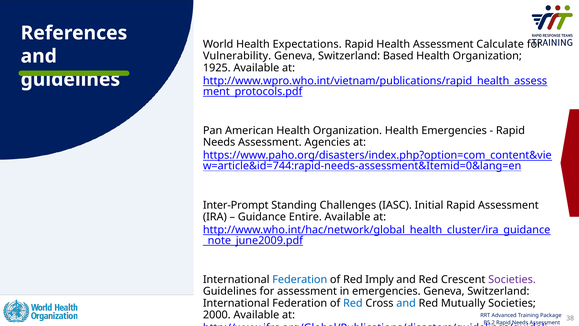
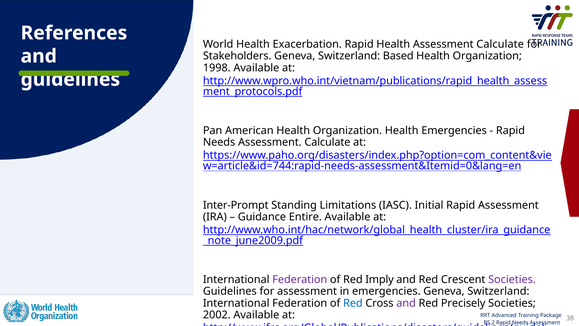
Expectations: Expectations -> Exacerbation (307, 44)
Vulnerability: Vulnerability -> Stakeholders (237, 56)
1925: 1925 -> 1998 (217, 68)
Needs Assessment Agencies: Agencies -> Calculate (327, 142)
Challenges: Challenges -> Limitations (348, 205)
Federation colour: blue -> purple (300, 279)
and colour: blue -> purple (406, 303)
Mutually: Mutually -> Precisely (463, 303)
2000: 2000 -> 2002 (217, 315)
